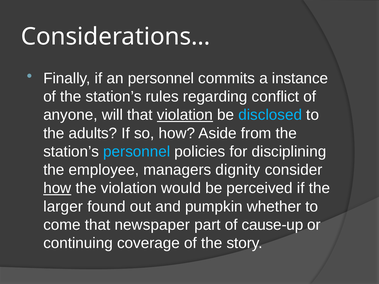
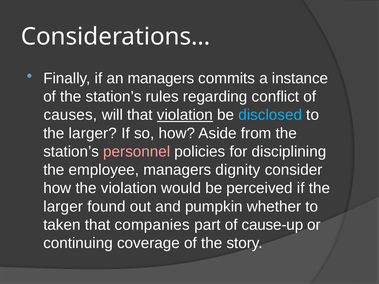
an personnel: personnel -> managers (161, 78)
anyone: anyone -> causes (70, 115)
adults: adults -> larger (93, 133)
personnel colour: light blue -> pink (137, 152)
how underline: present -> none (57, 188)
come: come -> taken (62, 225)
newspaper: newspaper -> companies (152, 225)
